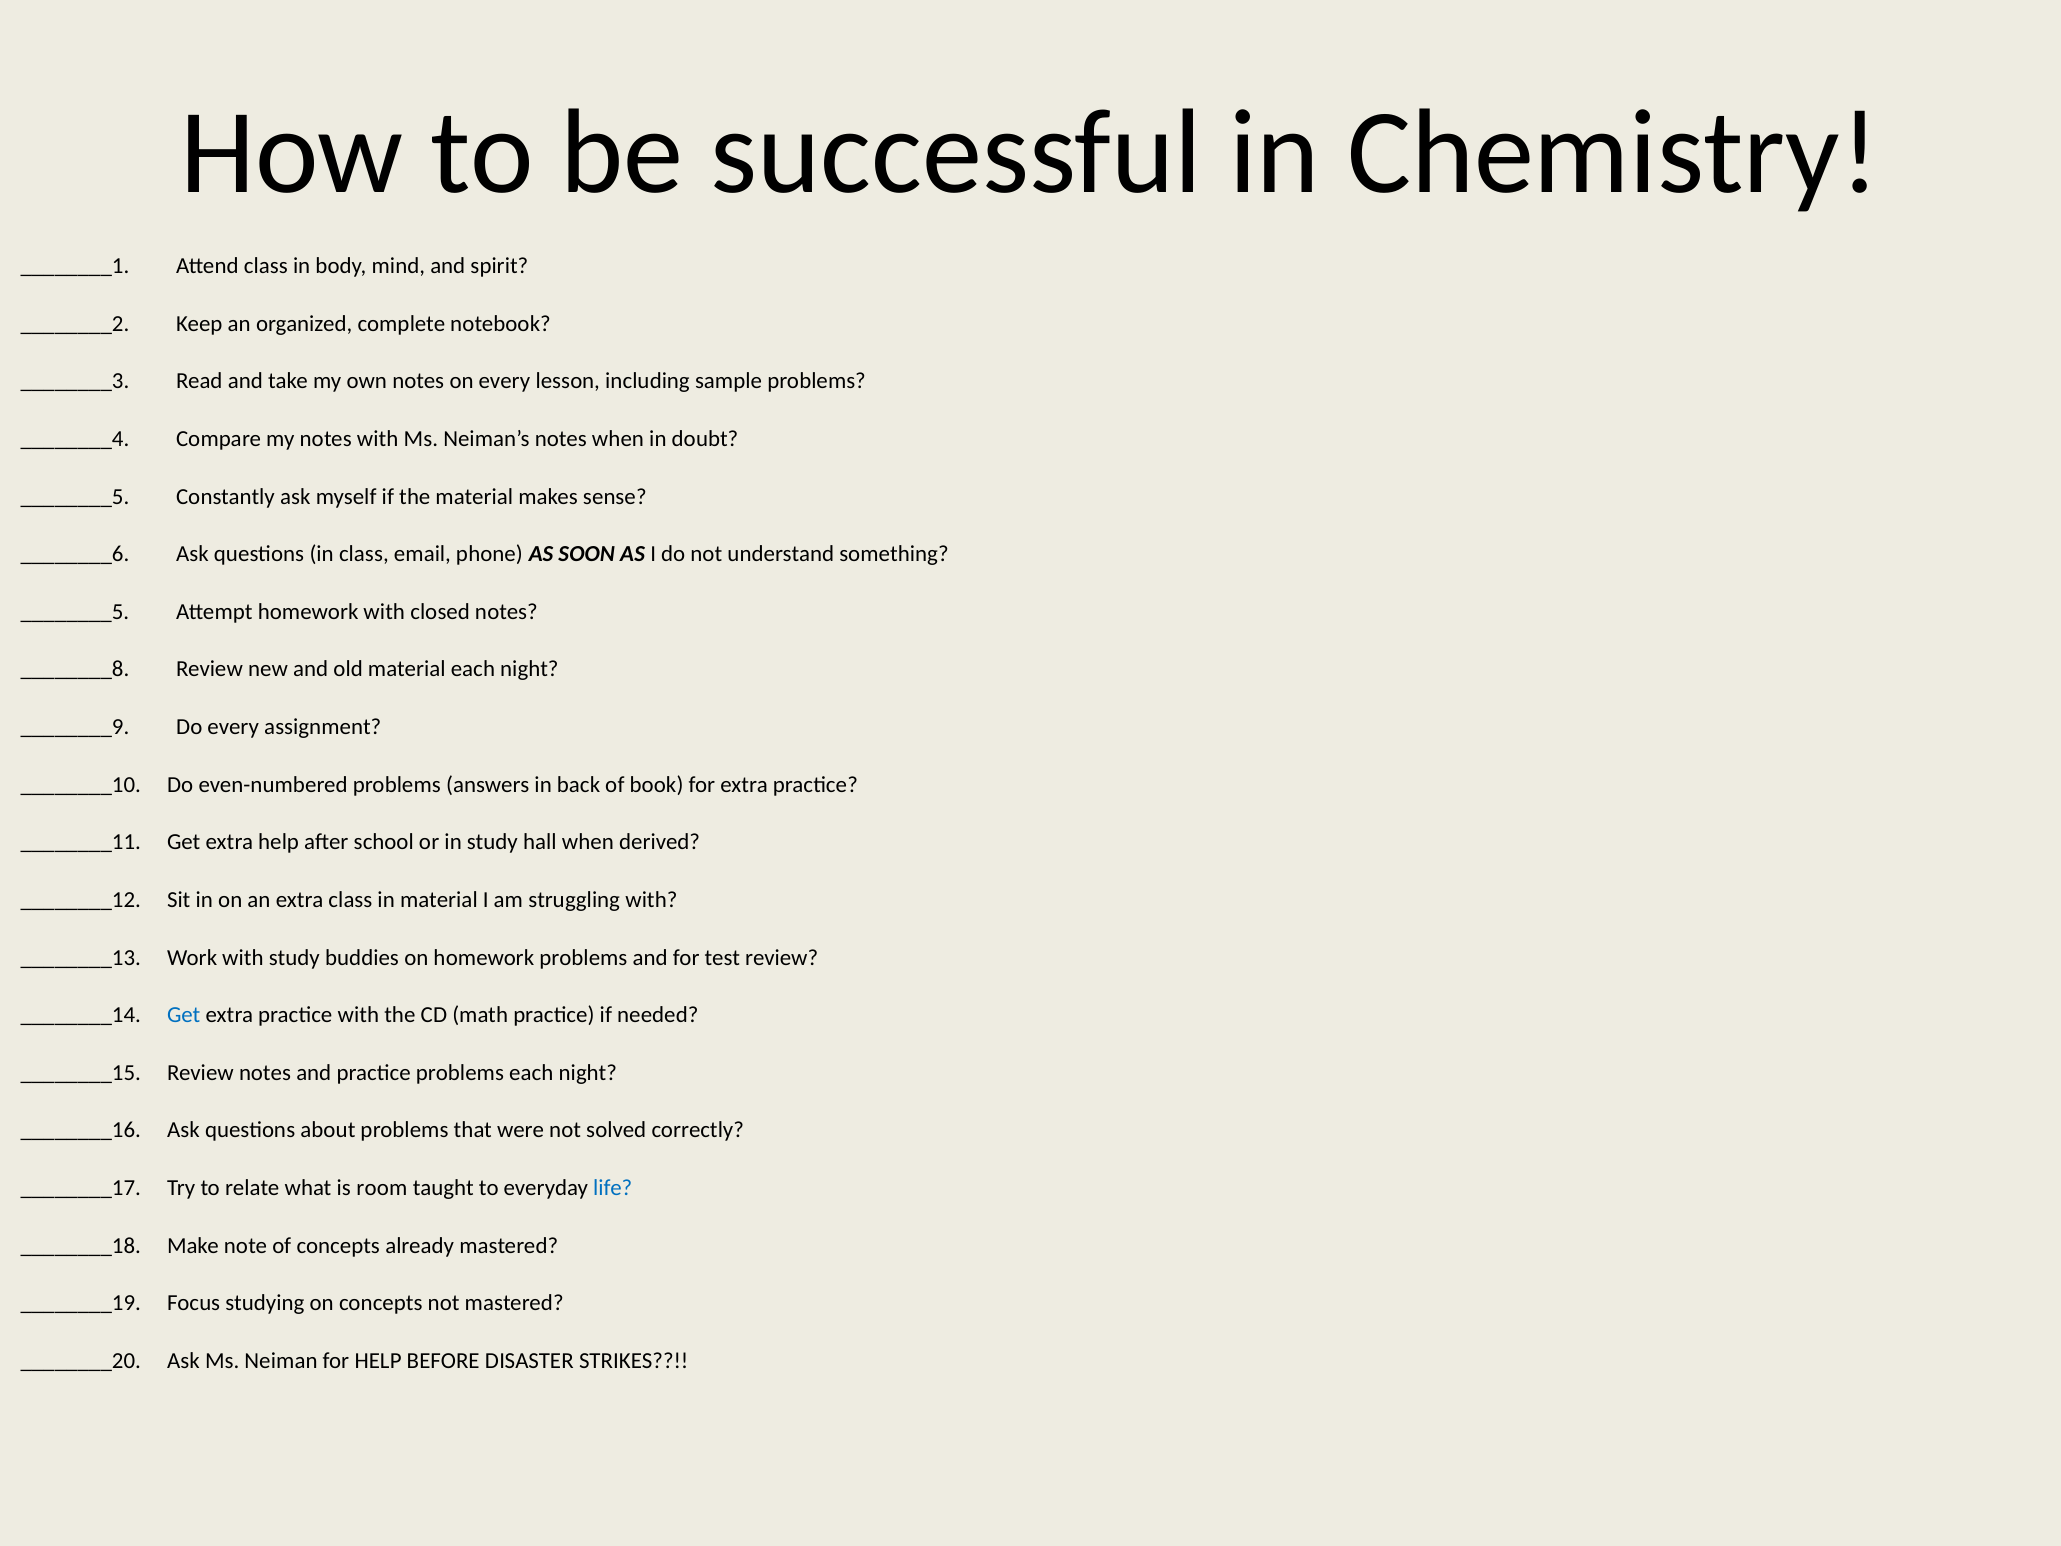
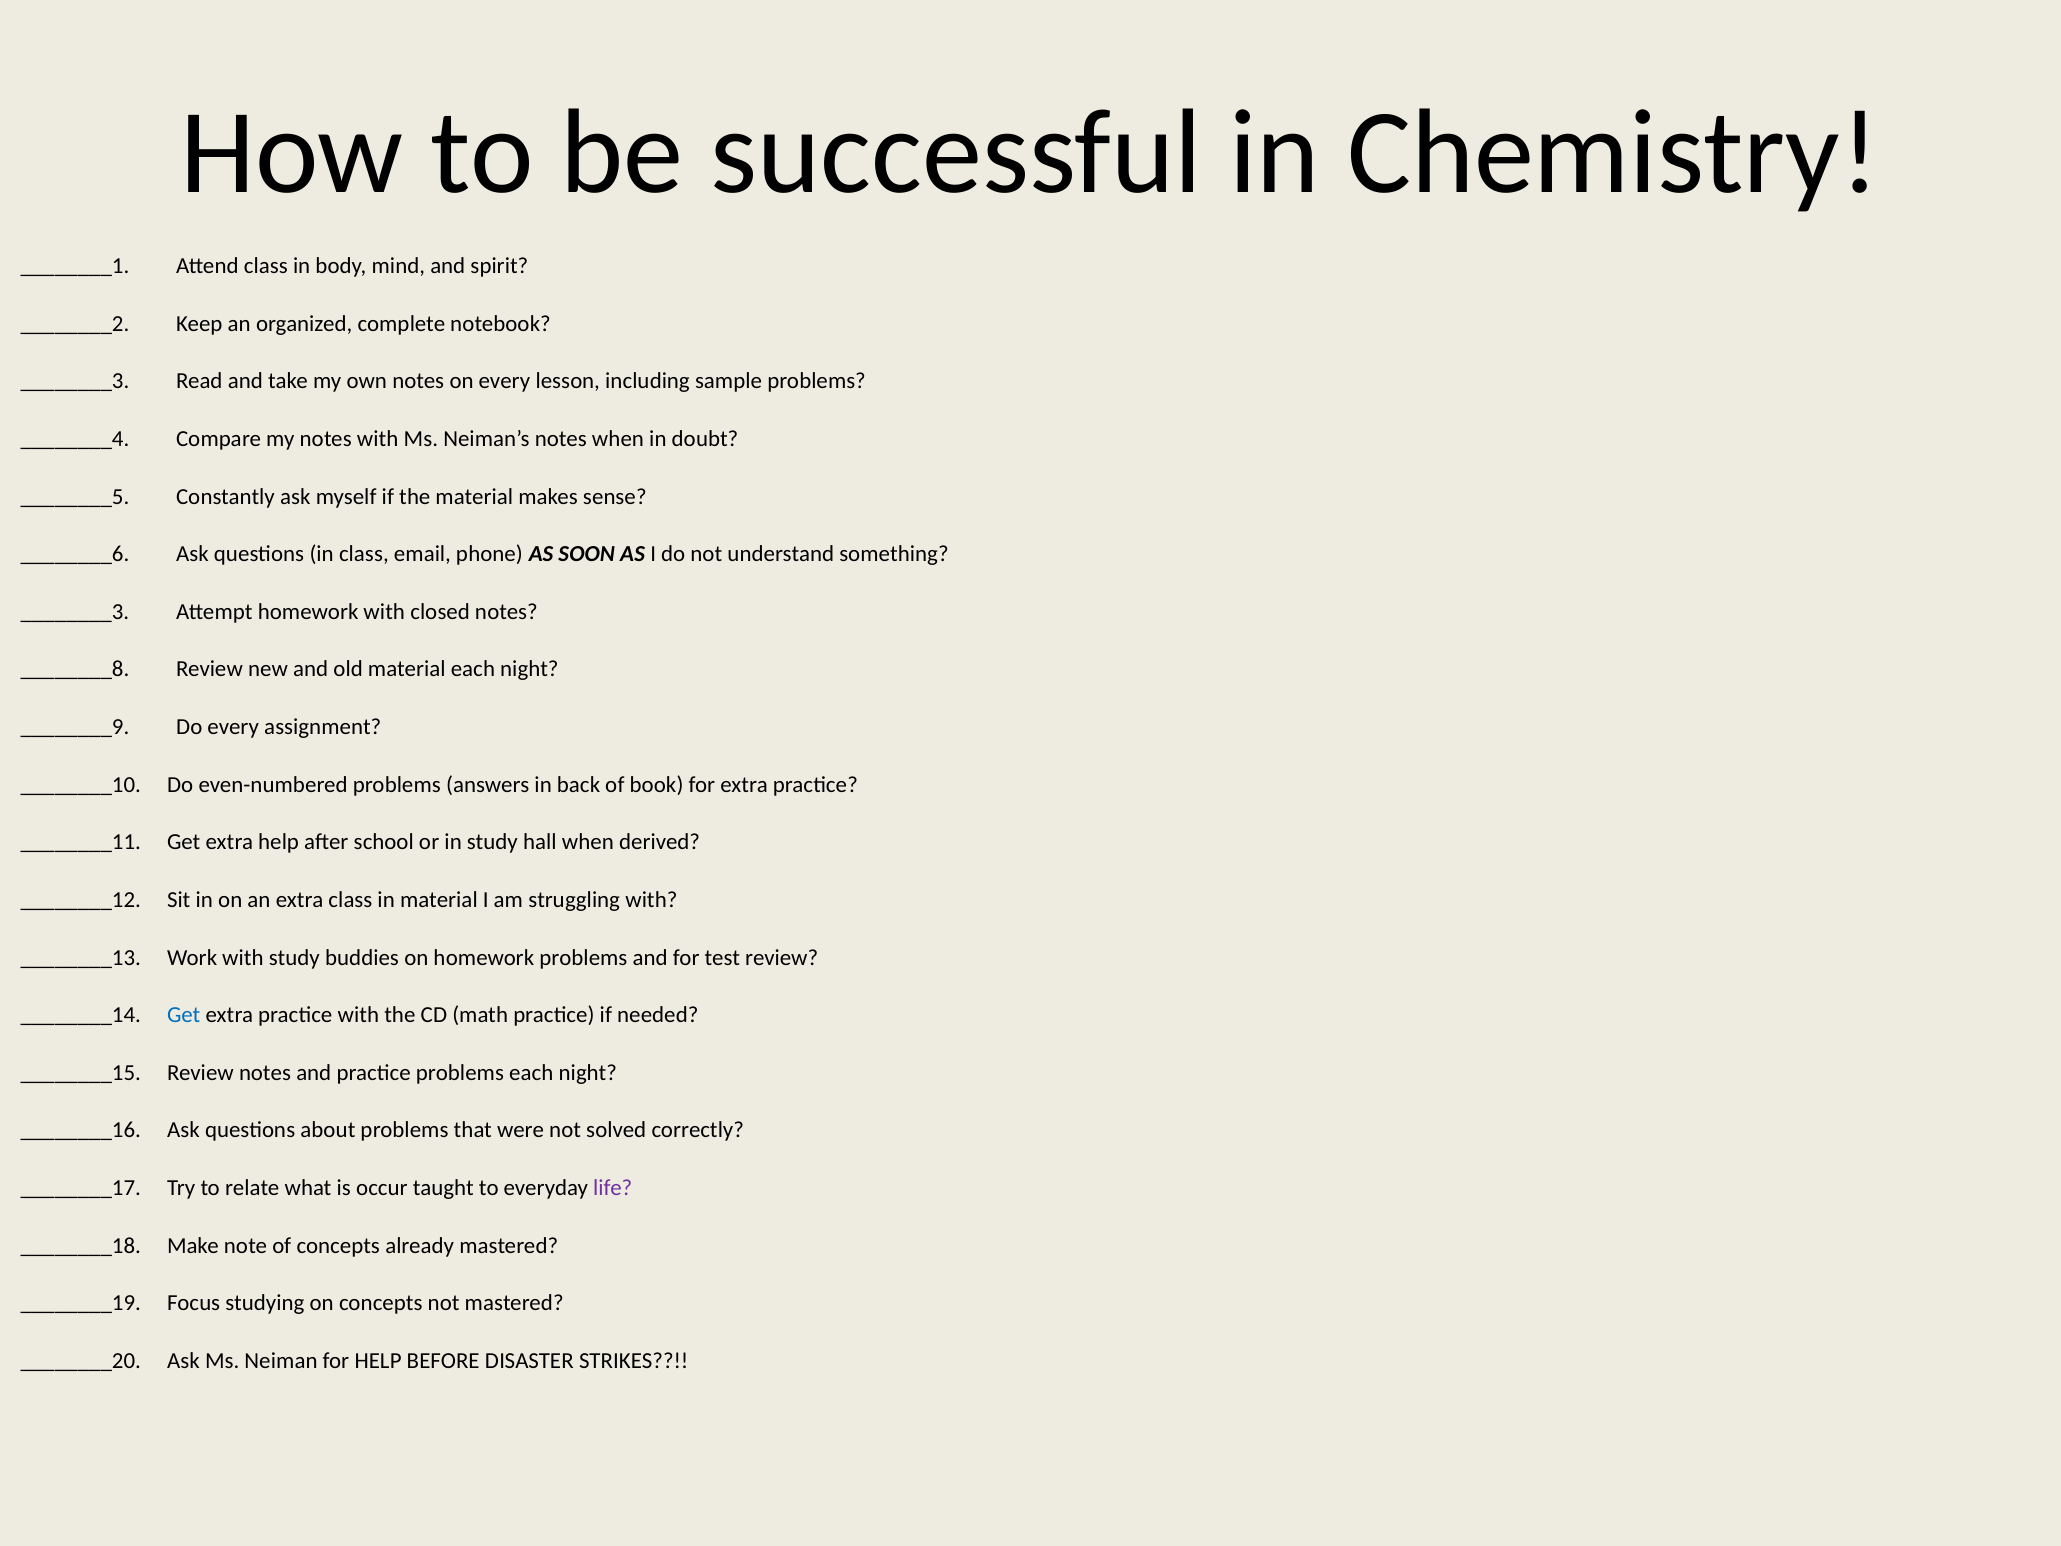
________5: ________5 -> ________3 (75, 612)
room: room -> occur (382, 1188)
life colour: blue -> purple (613, 1188)
